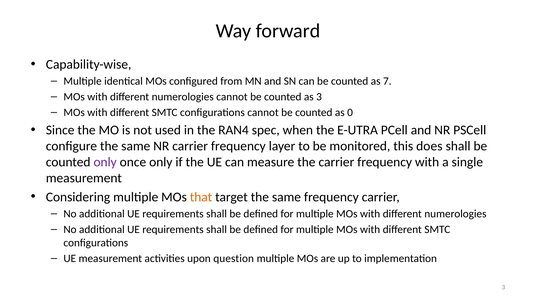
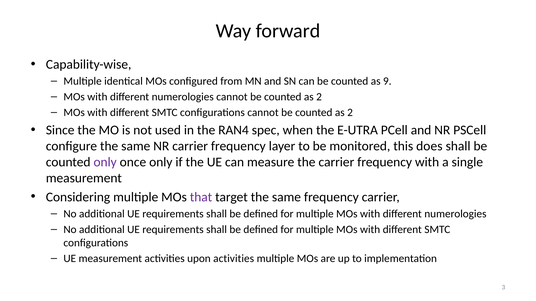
7: 7 -> 9 (387, 81)
3: 3 -> 2 (319, 97)
0: 0 -> 2 (350, 113)
that colour: orange -> purple (201, 197)
upon question: question -> activities (234, 259)
